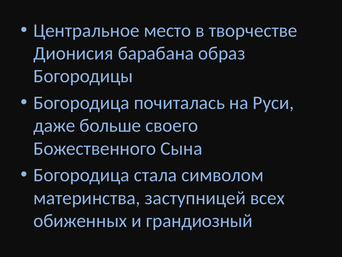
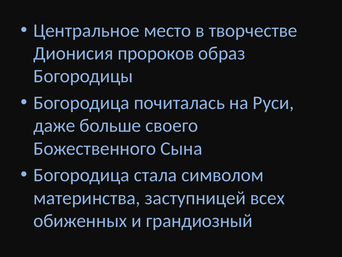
барабана: барабана -> пророков (156, 53)
